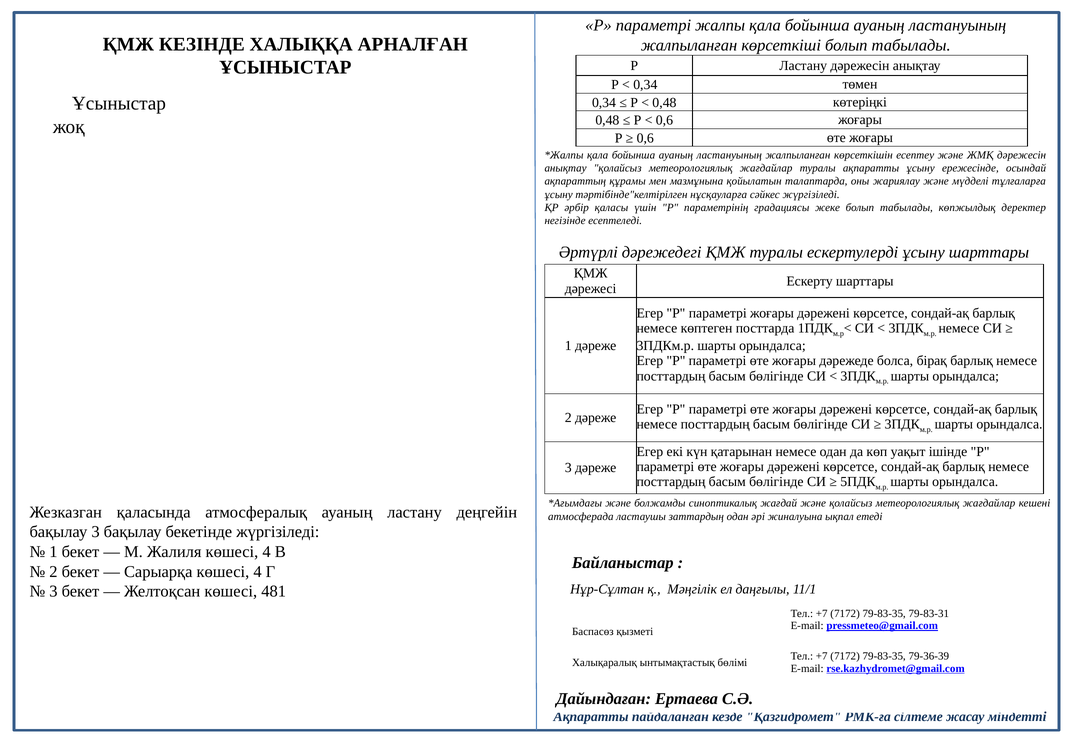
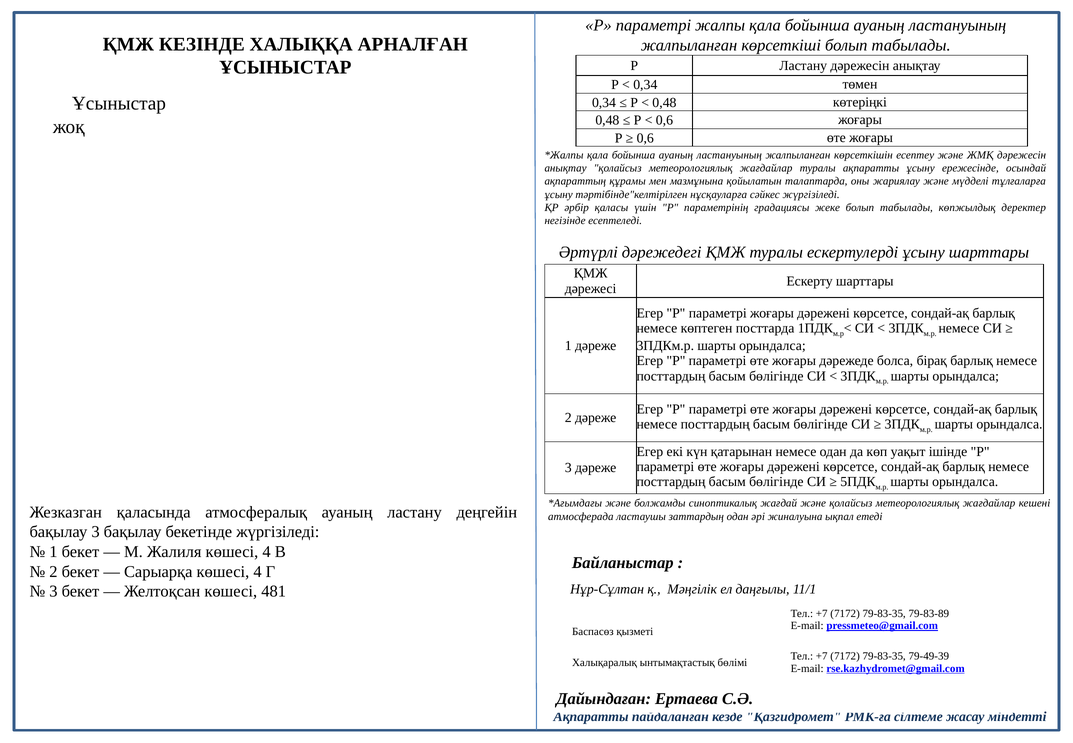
79-83-31: 79-83-31 -> 79-83-89 (929, 613)
79-36-39: 79-36-39 -> 79-49-39 (929, 656)
